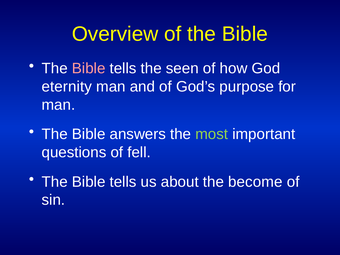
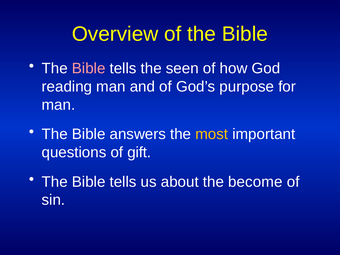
eternity: eternity -> reading (67, 87)
most colour: light green -> yellow (212, 134)
fell: fell -> gift (139, 152)
